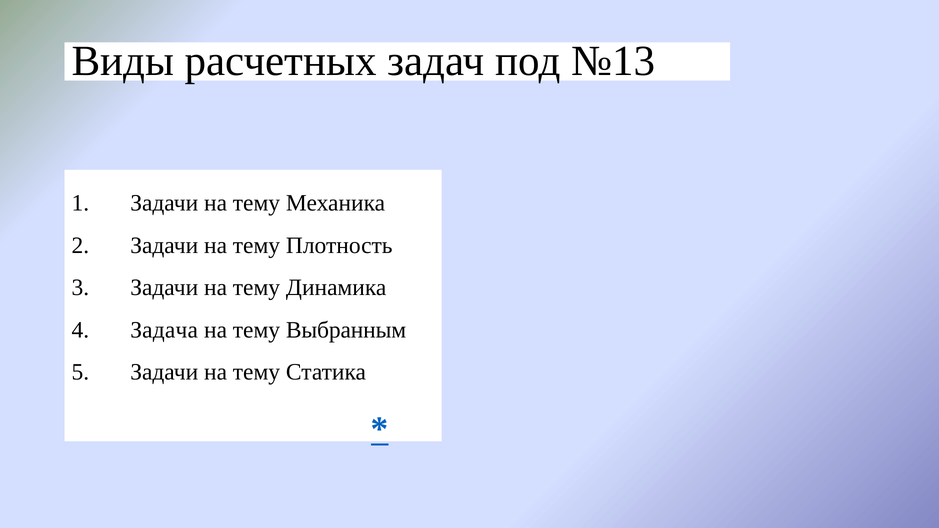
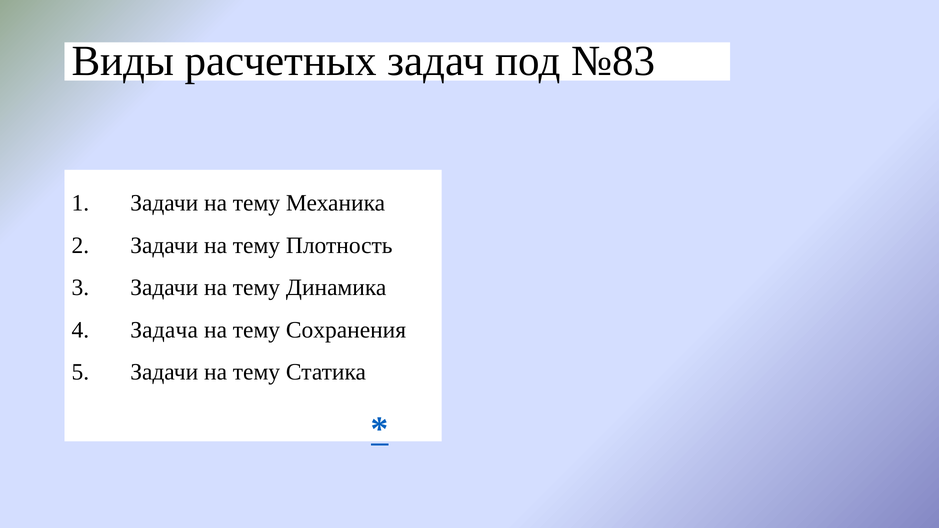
№13: №13 -> №83 (613, 61)
Выбранным: Выбранным -> Сохранения (346, 330)
